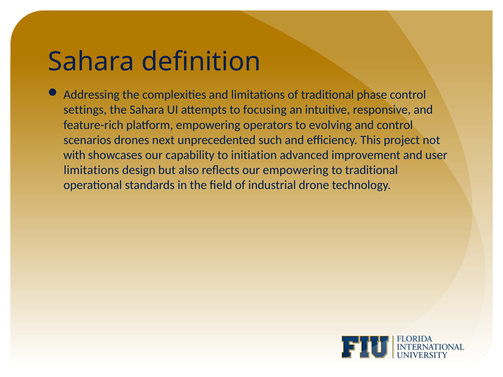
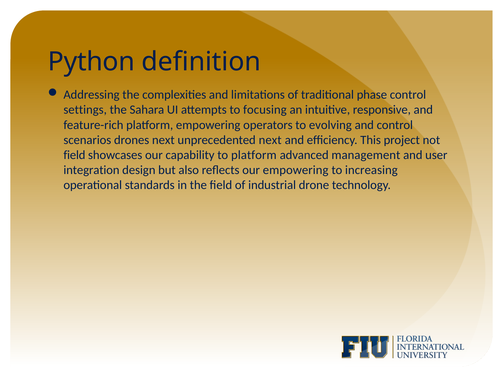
Sahara: Sahara -> Python (91, 62)
unprecedented such: such -> next (270, 140)
with: with -> field (74, 155)
to initiation: initiation -> platform (254, 155)
improvement: improvement -> management (366, 155)
limitations: limitations -> integration (91, 170)
to traditional: traditional -> increasing (371, 170)
